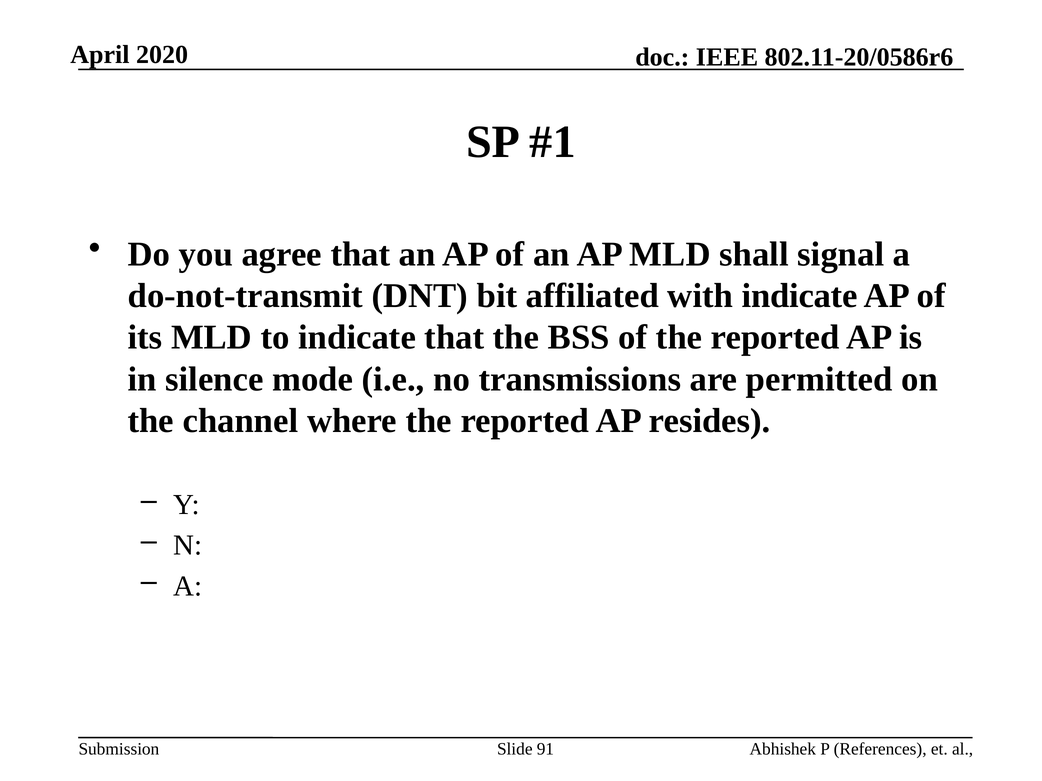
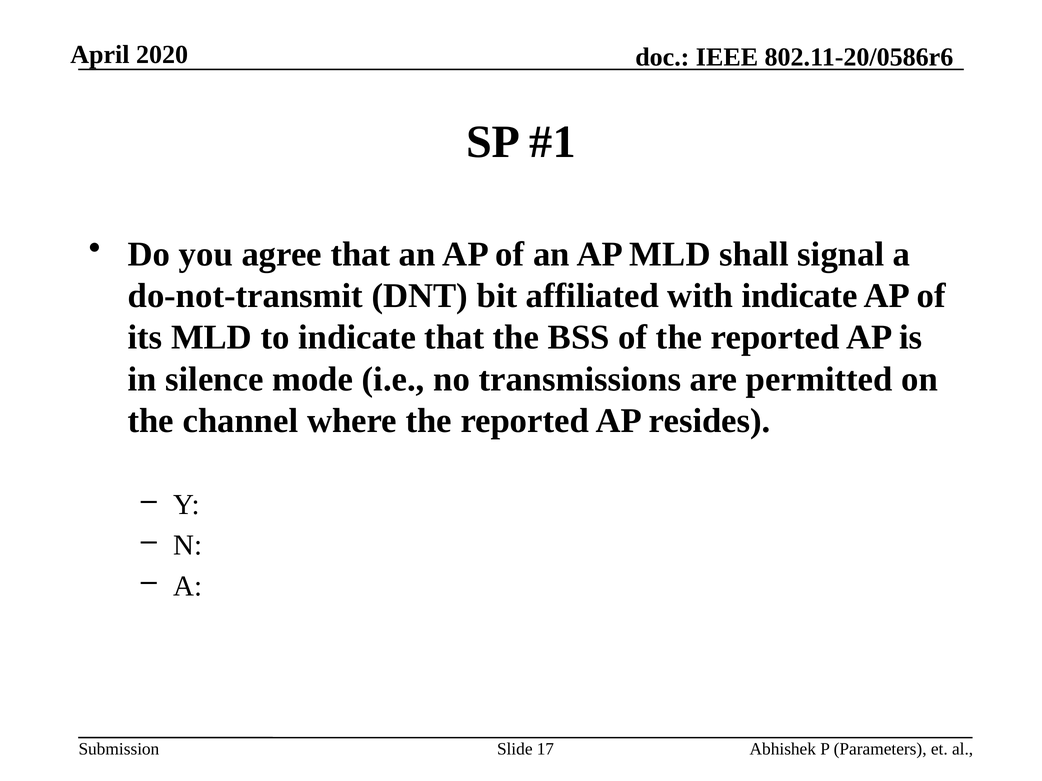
91: 91 -> 17 (545, 750)
References: References -> Parameters (880, 750)
